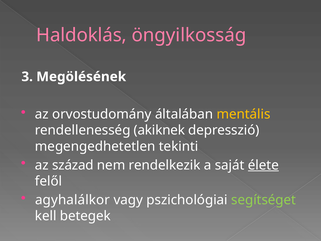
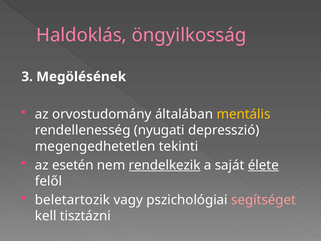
akiknek: akiknek -> nyugati (159, 130)
század: század -> esetén (73, 165)
rendelkezik underline: none -> present (165, 165)
agyhalálkor: agyhalálkor -> beletartozik (73, 200)
segítséget colour: light green -> pink (264, 200)
betegek: betegek -> tisztázni (85, 216)
